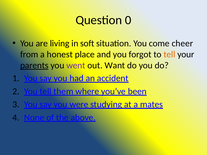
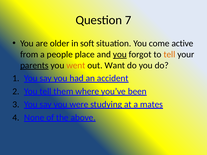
0: 0 -> 7 (128, 20)
living: living -> older (60, 43)
cheer: cheer -> active (182, 43)
honest: honest -> people (60, 54)
you underline: none -> present (120, 54)
went colour: purple -> orange (76, 66)
